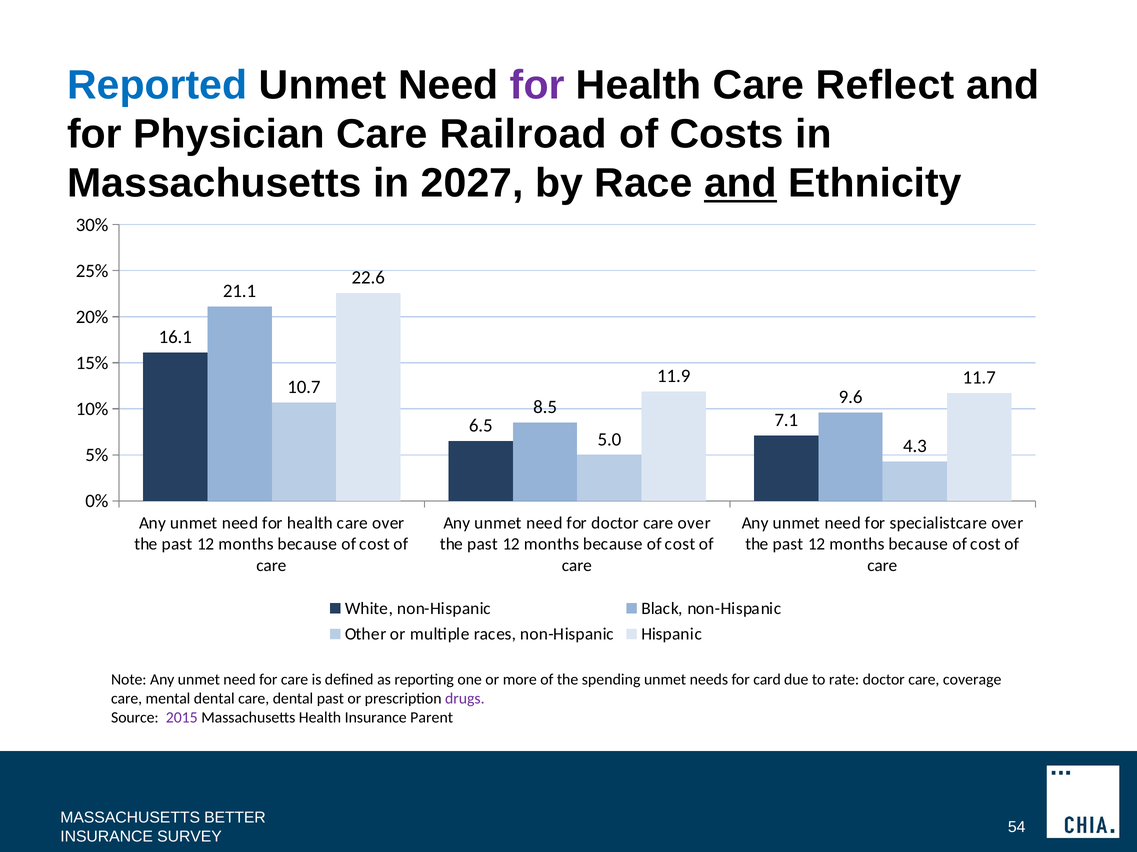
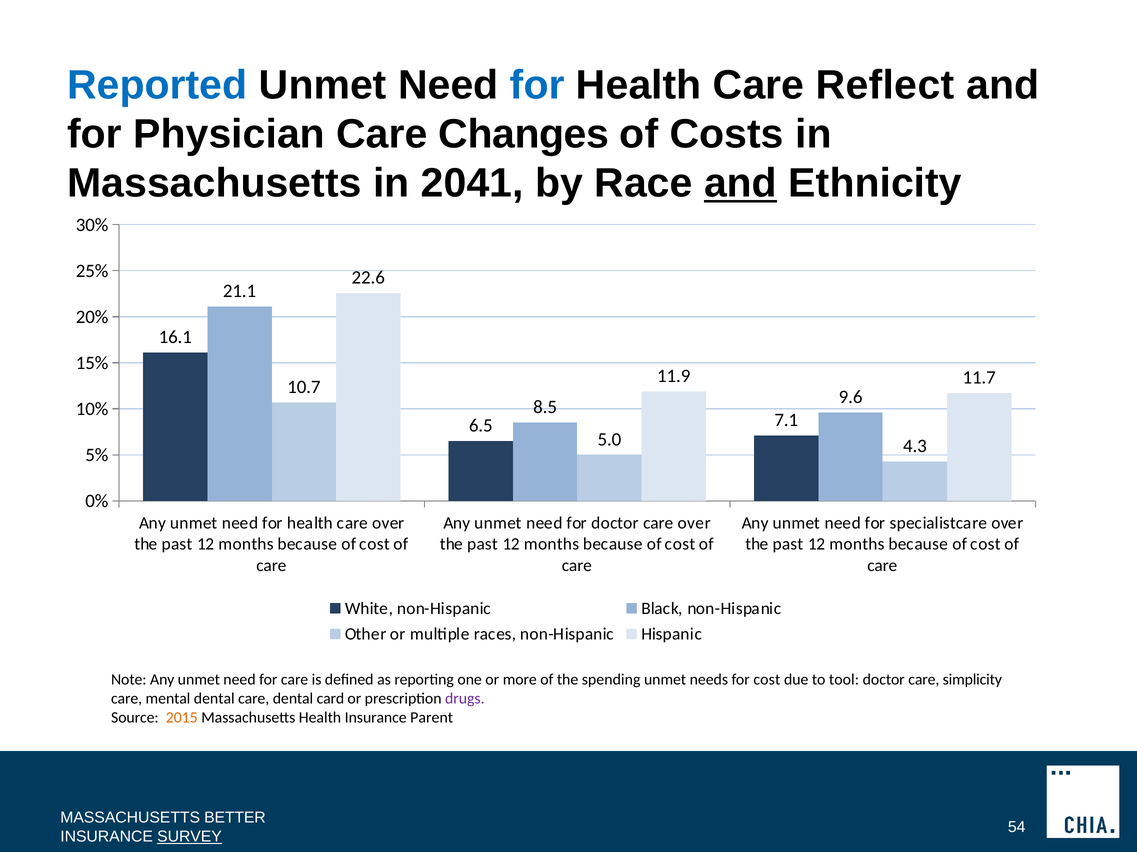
for colour: purple -> blue (537, 85)
Railroad: Railroad -> Changes (524, 134)
2027: 2027 -> 2041 (472, 184)
for card: card -> cost (767, 680)
rate: rate -> tool (844, 680)
coverage: coverage -> simplicity (972, 680)
dental past: past -> card (330, 699)
2015 colour: purple -> orange (182, 718)
SURVEY underline: none -> present (190, 837)
